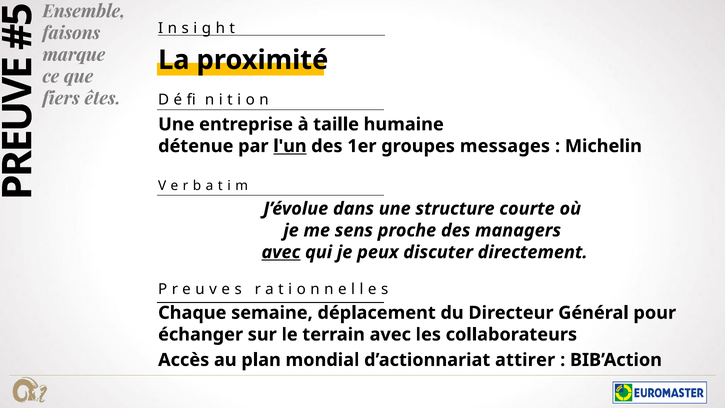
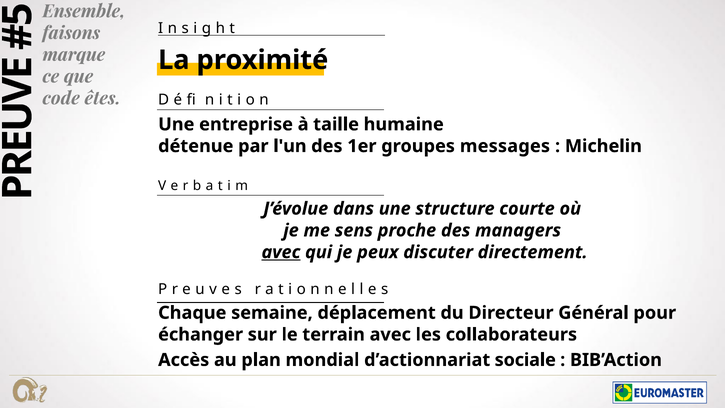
fiers: fiers -> code (61, 98)
l'un underline: present -> none (290, 146)
attirer: attirer -> sociale (525, 360)
